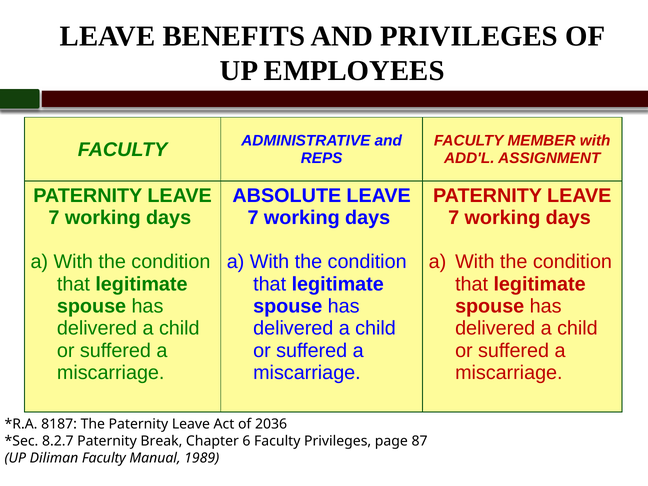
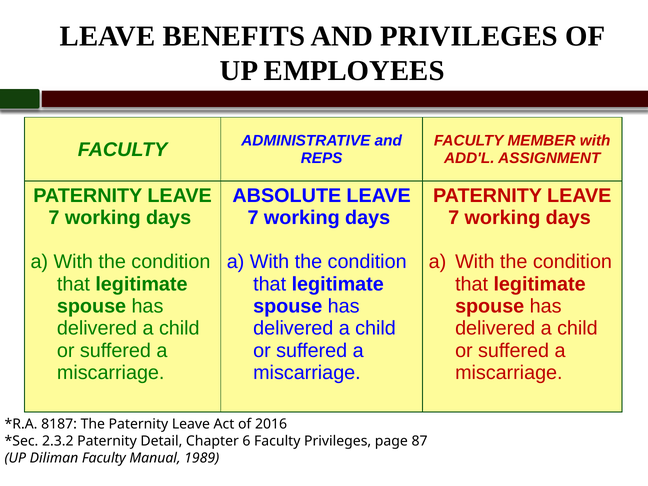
2036: 2036 -> 2016 (271, 424)
8.2.7: 8.2.7 -> 2.3.2 (58, 441)
Break: Break -> Detail (161, 441)
